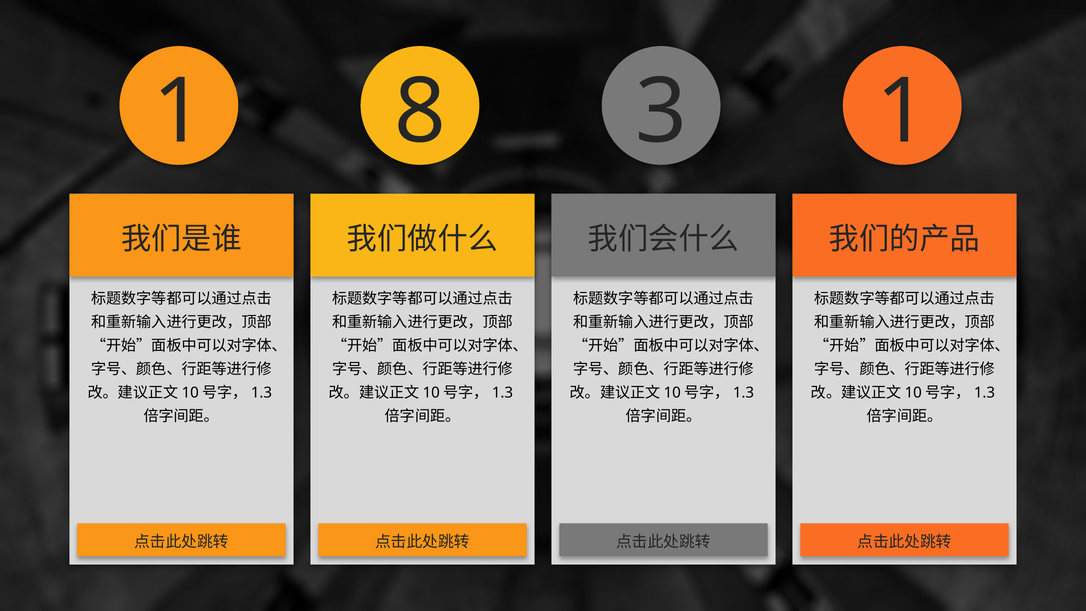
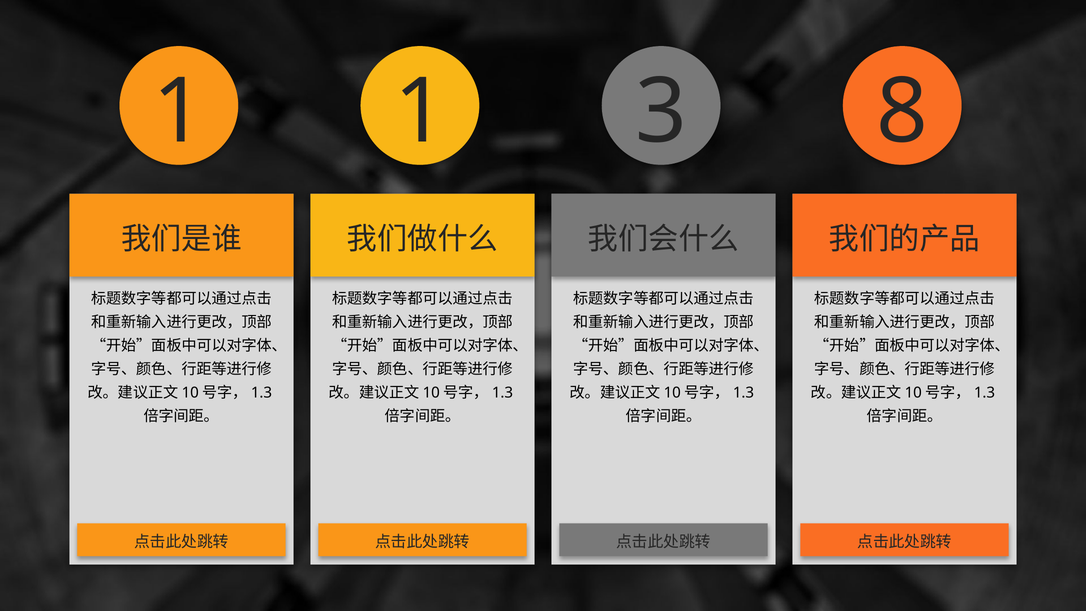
1 8: 8 -> 1 (420, 112)
3 1: 1 -> 8 (902, 112)
